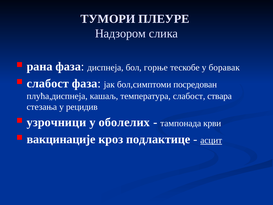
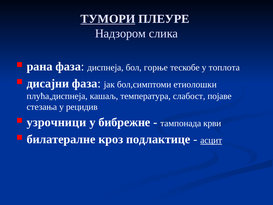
ТУМОРИ underline: none -> present (108, 19)
боравак: боравак -> топлота (224, 67)
слабост: слабост -> дисајни (48, 83)
посредован: посредован -> етиолошки (195, 84)
ствара: ствара -> појаве (220, 96)
оболелих: оболелих -> бибрежне (124, 122)
вакцинације: вакцинације -> билатералне (61, 139)
